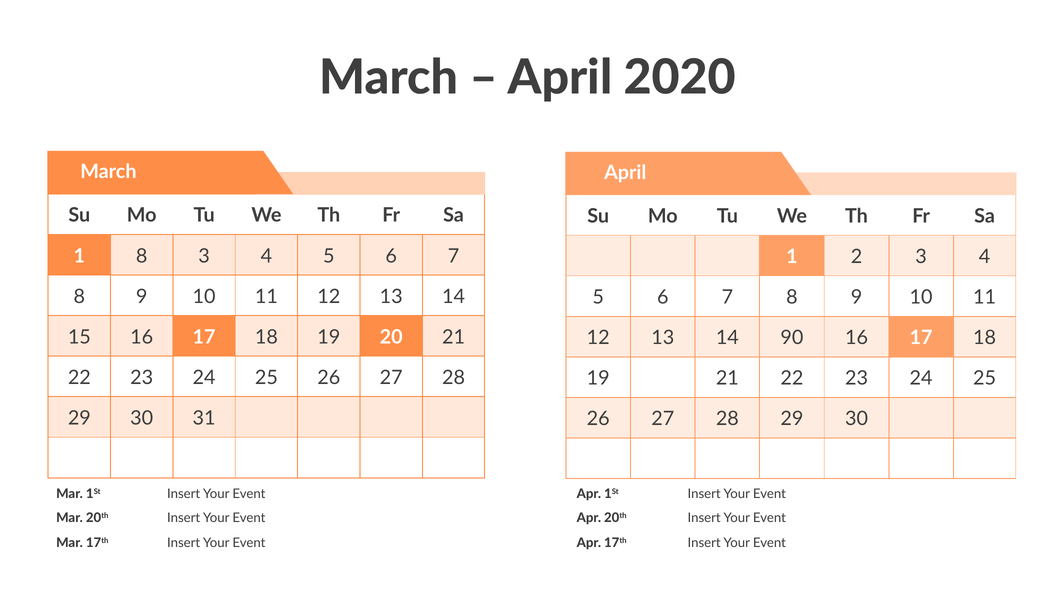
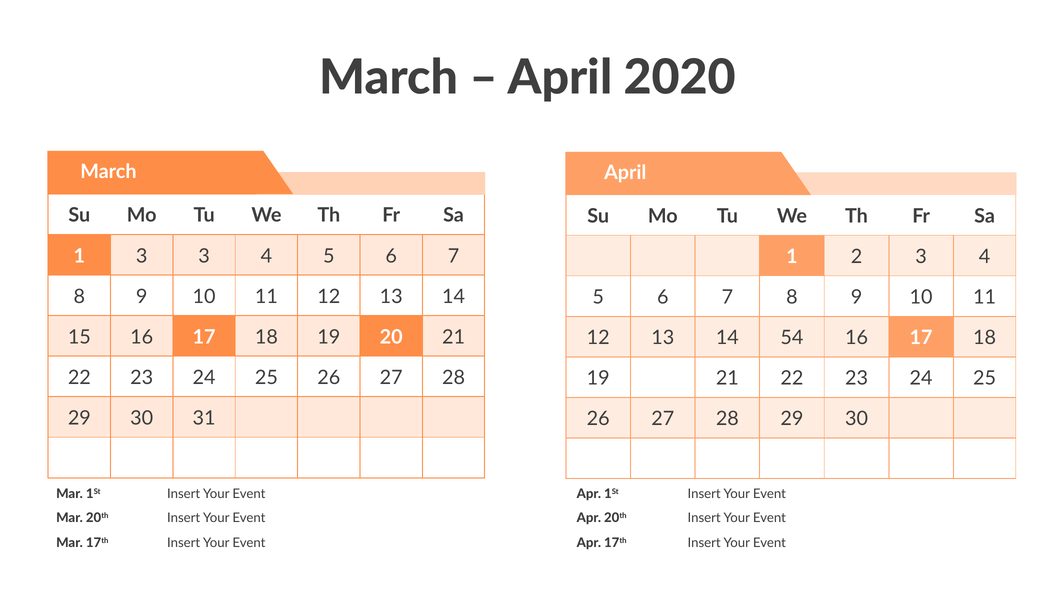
1 8: 8 -> 3 (142, 256)
90: 90 -> 54 (792, 338)
